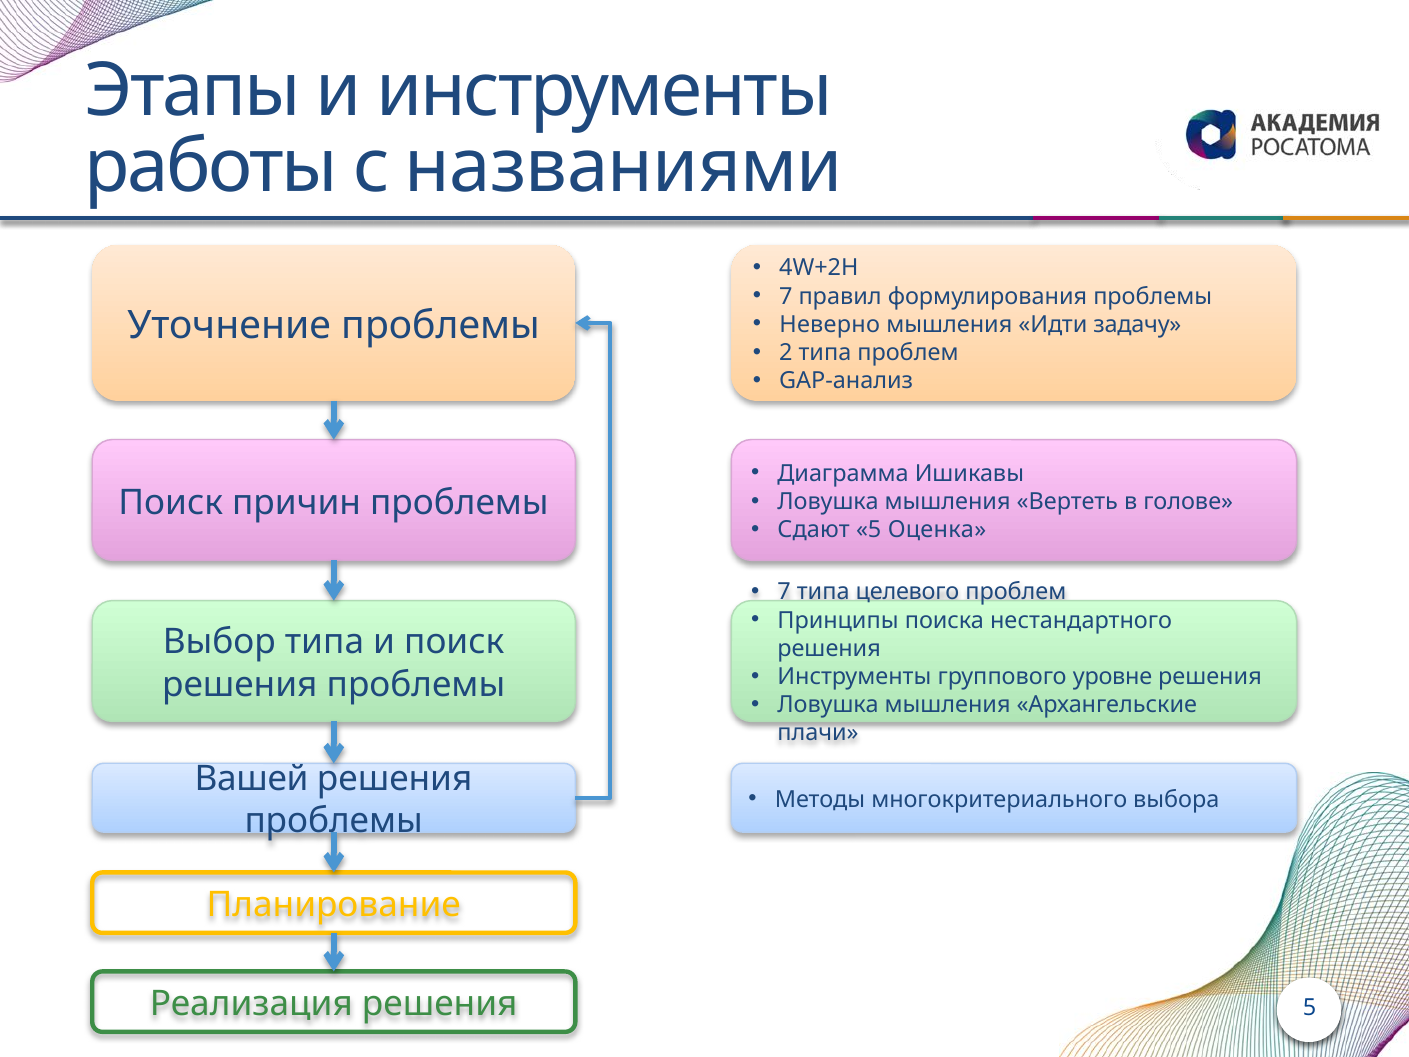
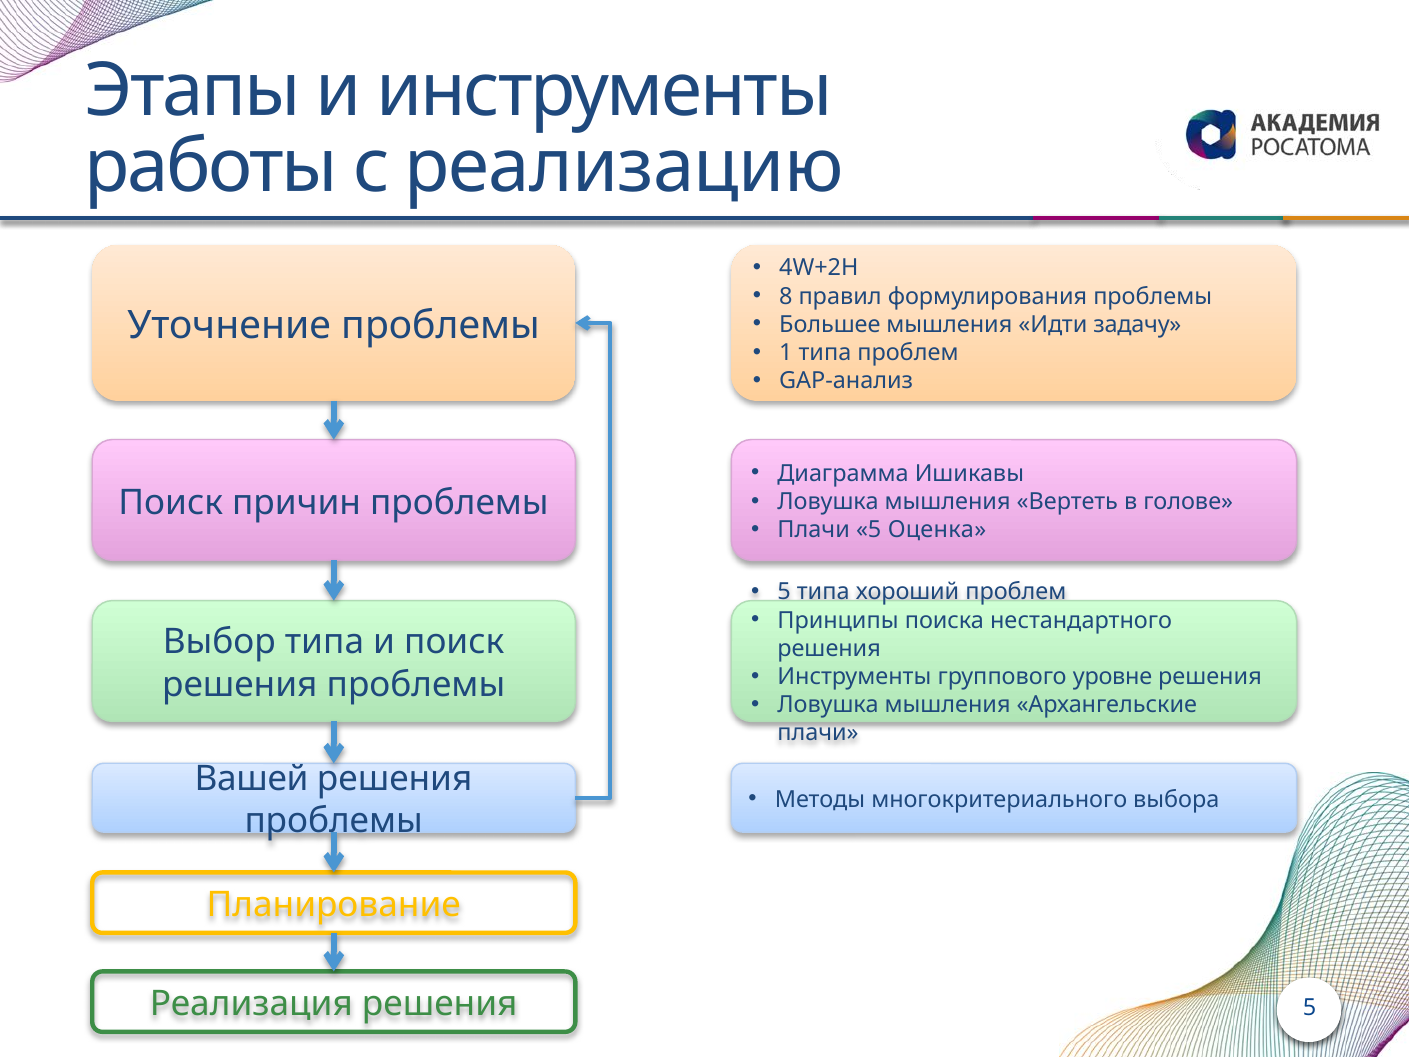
названиями: названиями -> реализацию (624, 166)
7: 7 -> 8 (786, 296)
Неверно: Неверно -> Большее (830, 324)
2: 2 -> 1 (786, 353)
Сдают: Сдают -> Плачи (814, 530)
7: 7 -> 5 (784, 592)
целевого: целевого -> хороший (908, 592)
